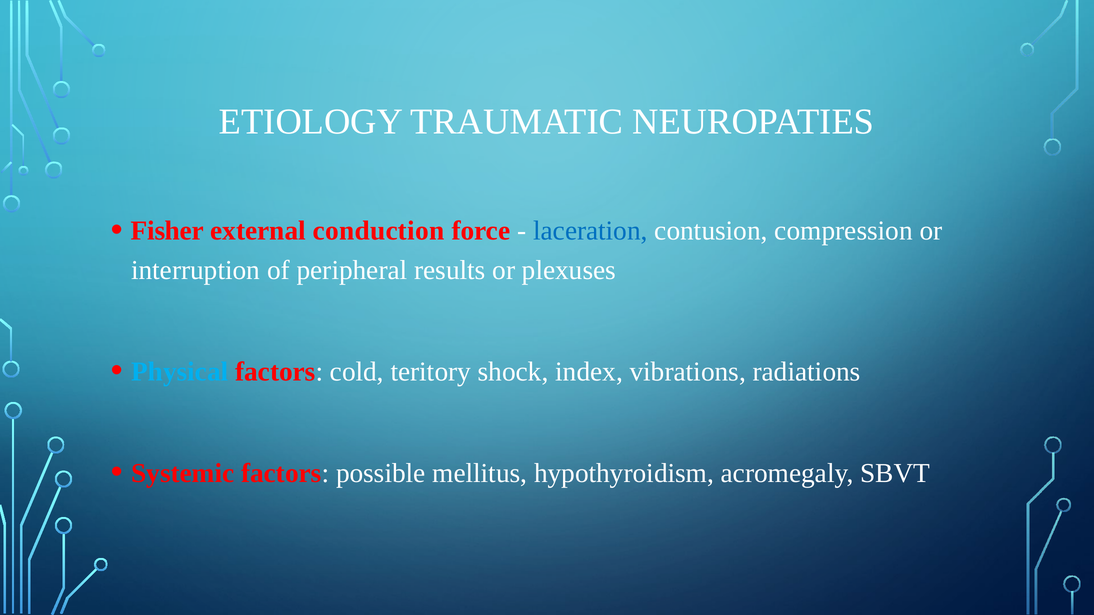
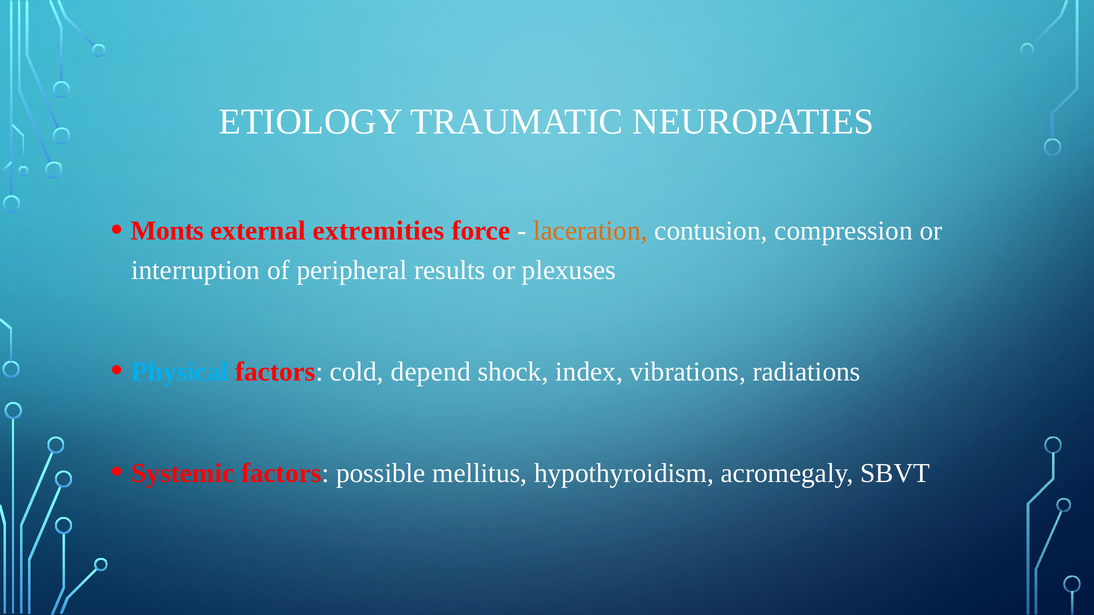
Fisher: Fisher -> Monts (167, 231)
conduction: conduction -> extremities (379, 231)
laceration colour: blue -> orange (590, 231)
teritory: teritory -> depend (431, 372)
